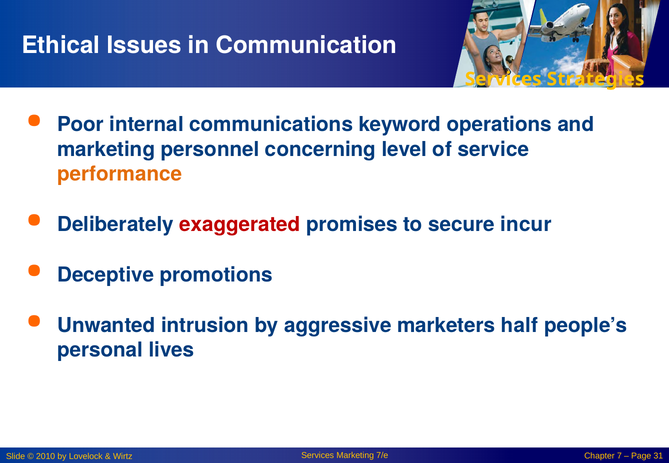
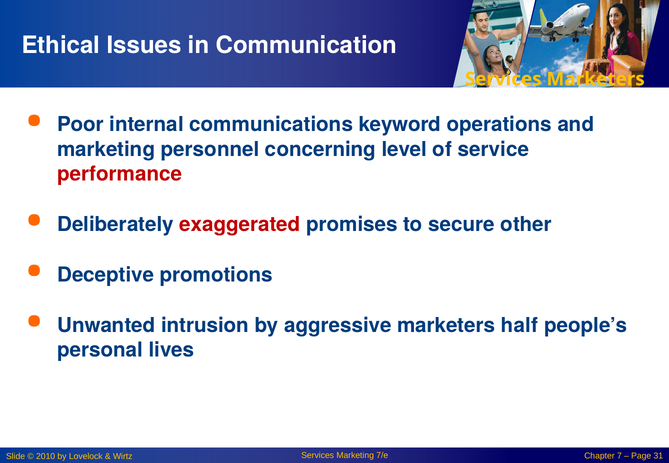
Strategies: Strategies -> Marketers (596, 79)
performance colour: orange -> red (120, 174)
incur: incur -> other (526, 225)
